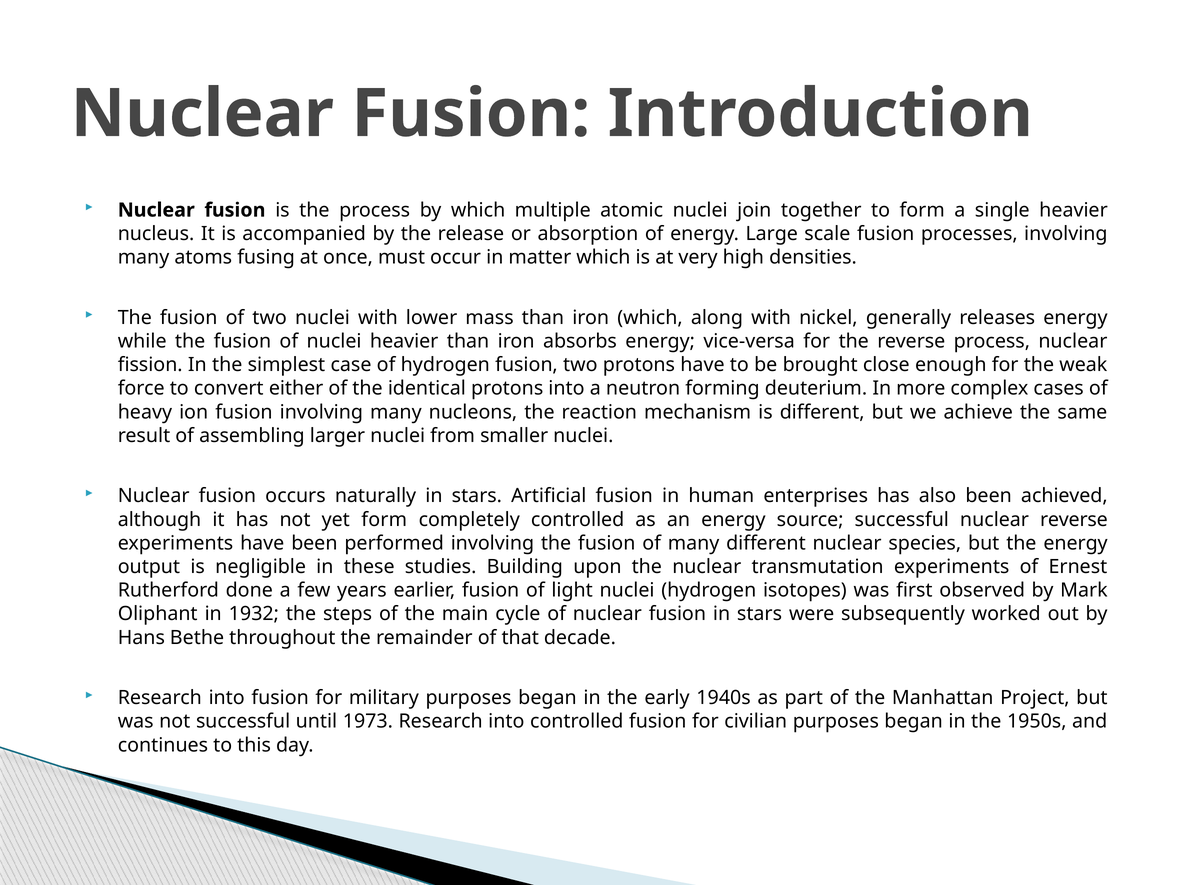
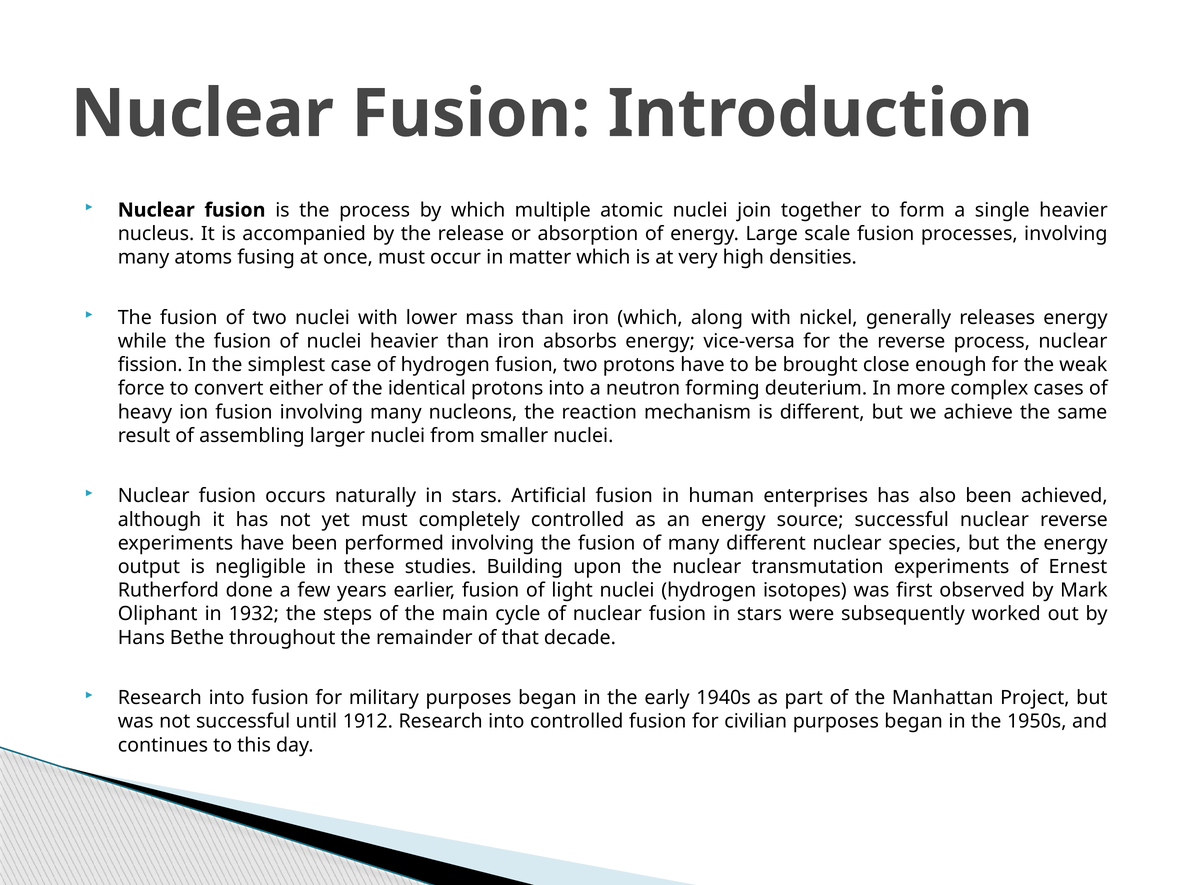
yet form: form -> must (384, 520)
1973: 1973 -> 1912 (368, 721)
